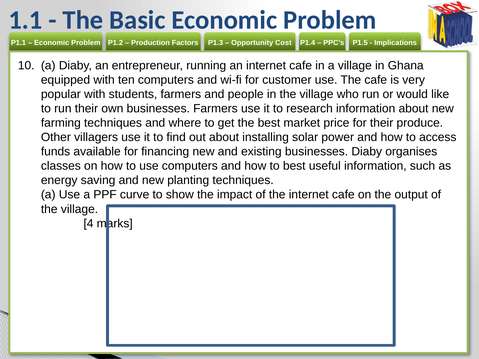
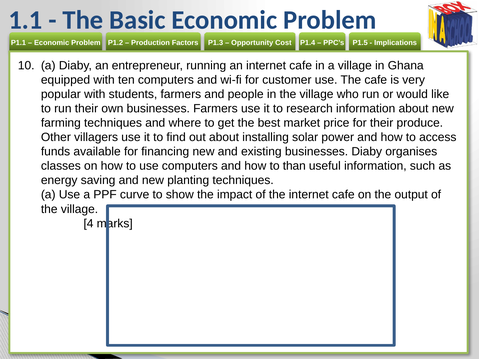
to best: best -> than (294, 166)
